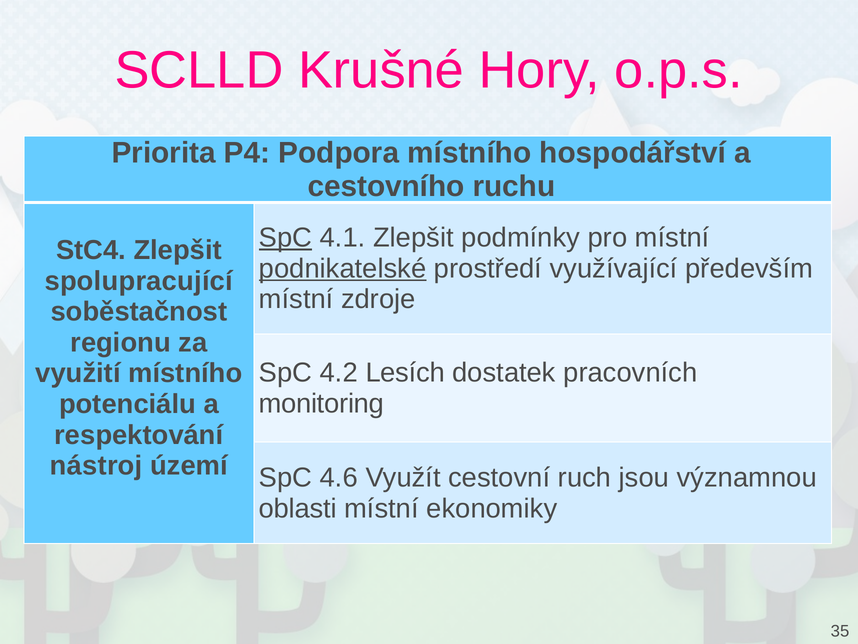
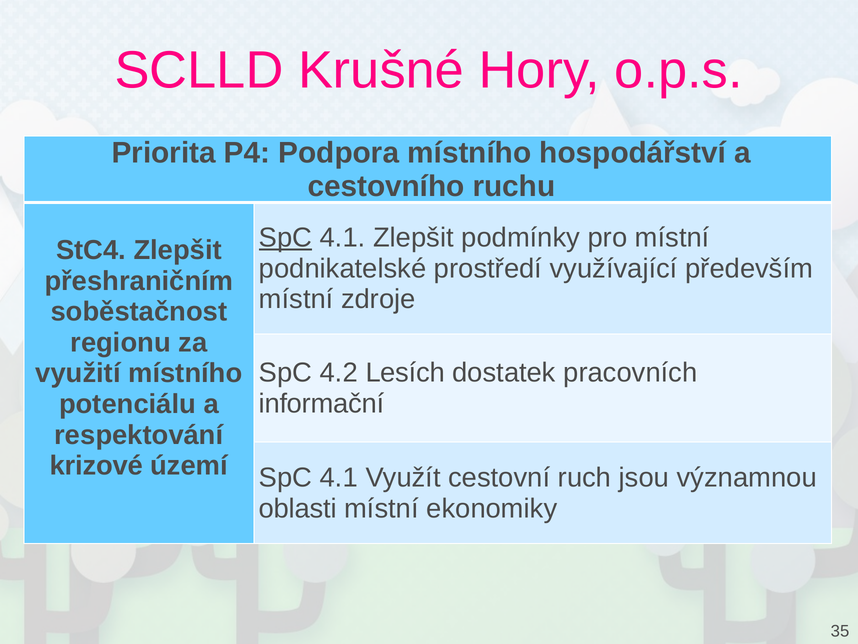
podnikatelské underline: present -> none (343, 268)
spolupracující: spolupracující -> přeshraničním (139, 281)
monitoring: monitoring -> informační (321, 403)
nástroj: nástroj -> krizové (96, 465)
4.6: 4.6 -> 4.1 (339, 477)
